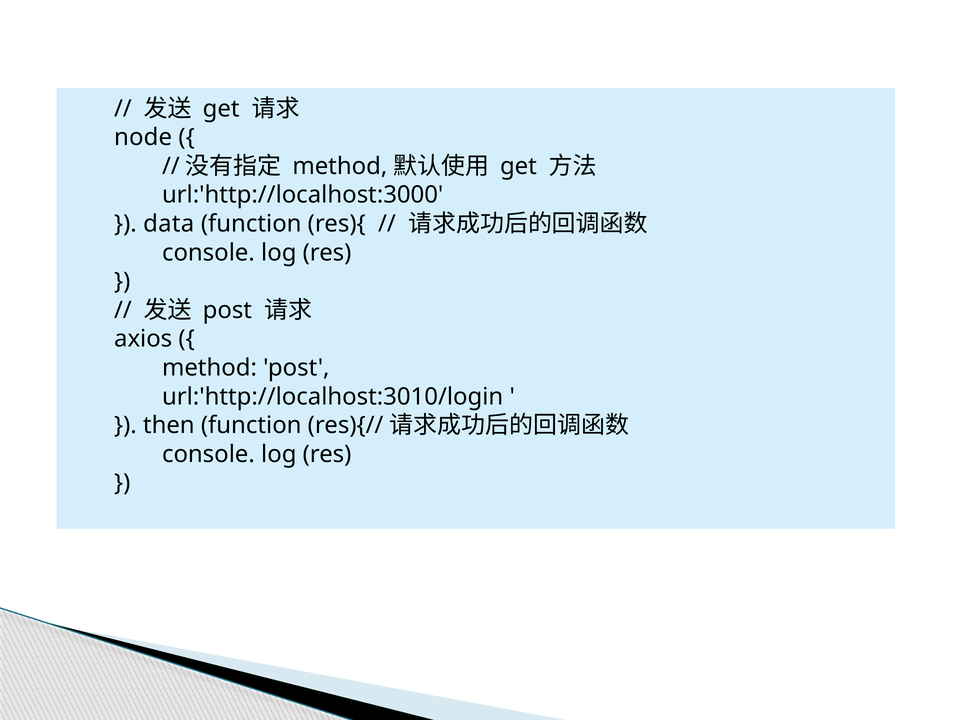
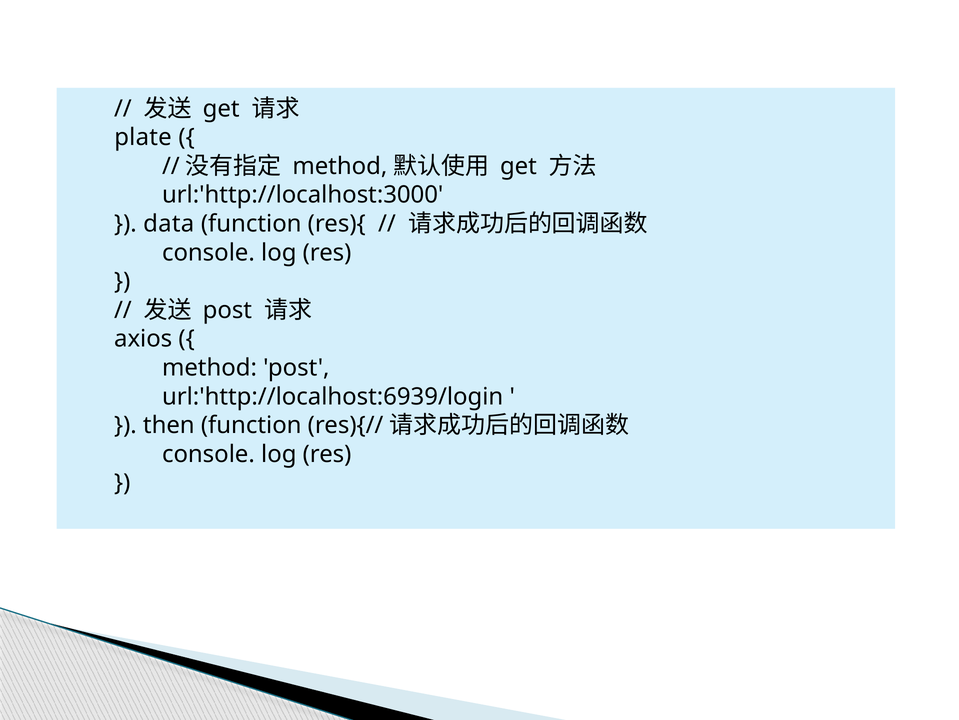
node: node -> plate (143, 137)
url:'http://localhost:3010/login: url:'http://localhost:3010/login -> url:'http://localhost:6939/login (333, 396)
